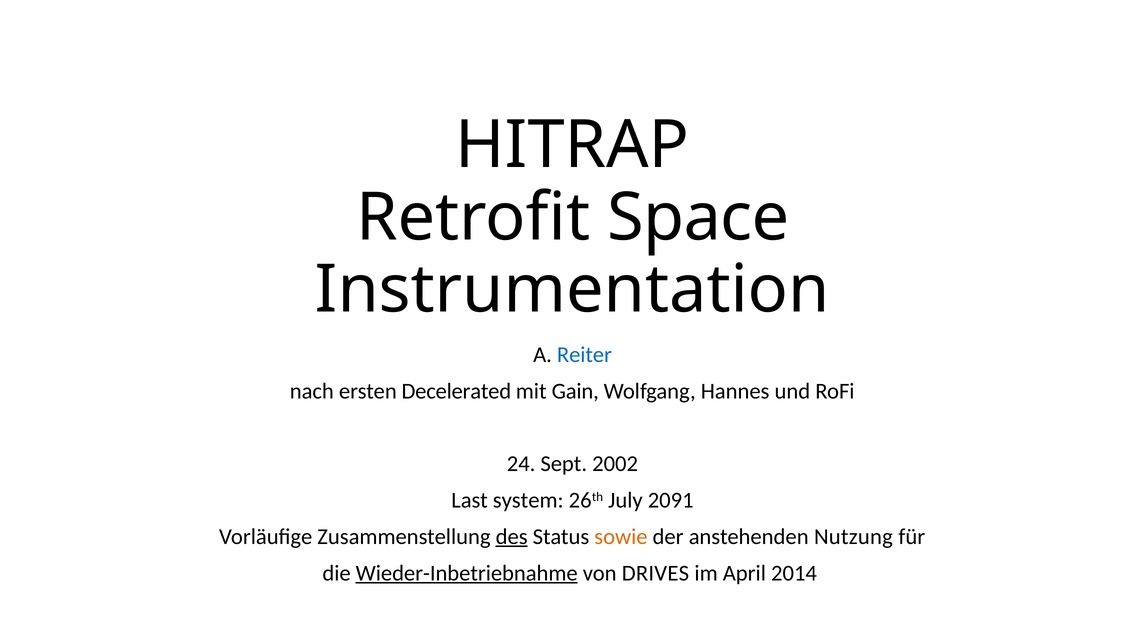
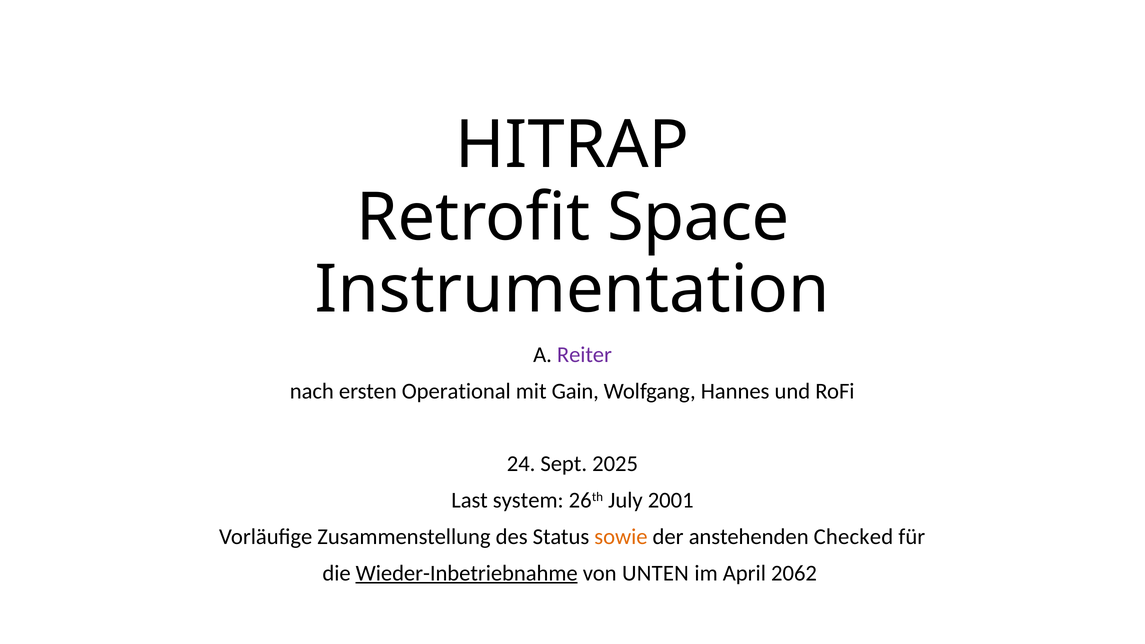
Reiter colour: blue -> purple (584, 355)
Decelerated: Decelerated -> Operational (456, 391)
2002: 2002 -> 2025 (615, 464)
2091: 2091 -> 2001 (671, 500)
des underline: present -> none (512, 537)
Nutzung: Nutzung -> Checked (853, 537)
DRIVES: DRIVES -> UNTEN (655, 573)
2014: 2014 -> 2062 (794, 573)
